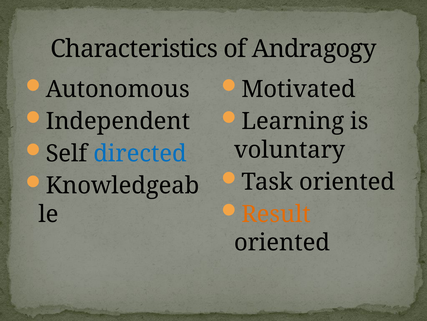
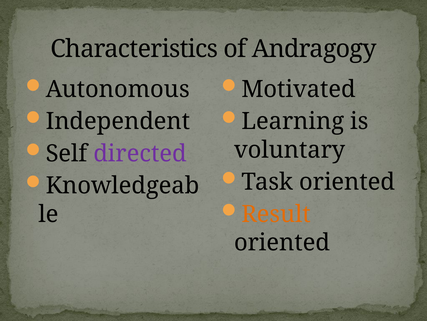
directed colour: blue -> purple (140, 153)
